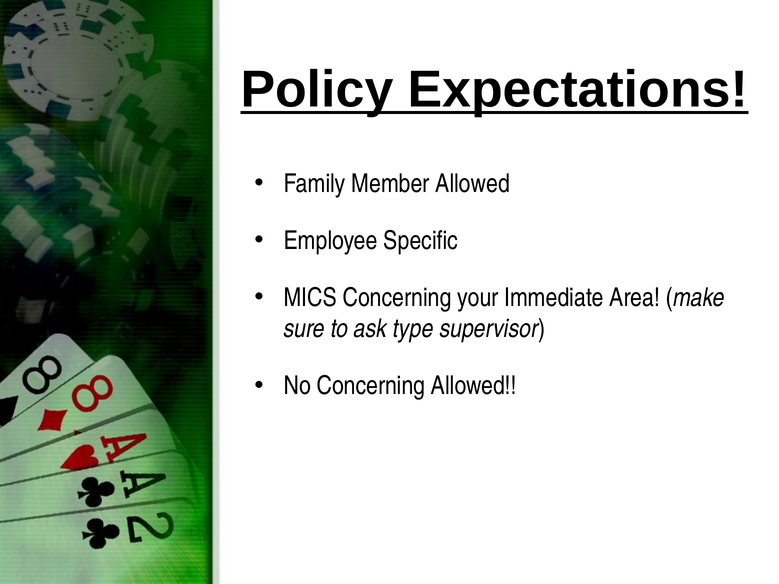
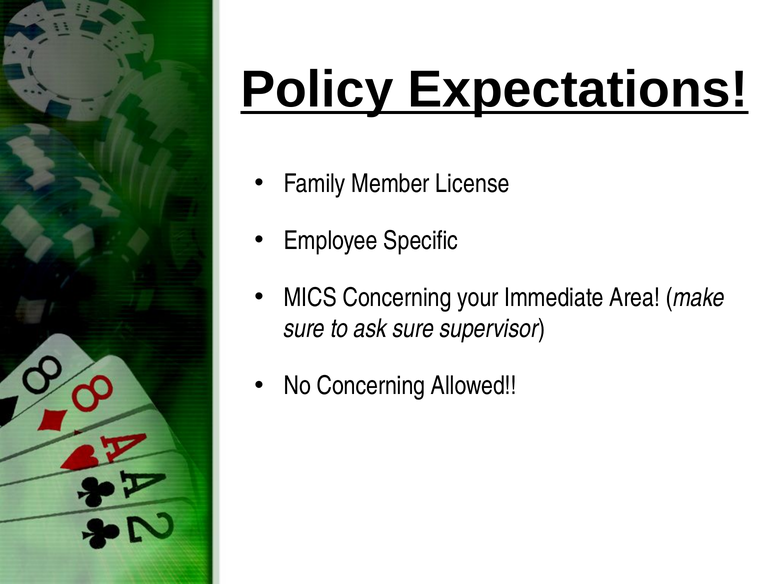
Member Allowed: Allowed -> License (473, 184)
ask type: type -> sure (413, 329)
